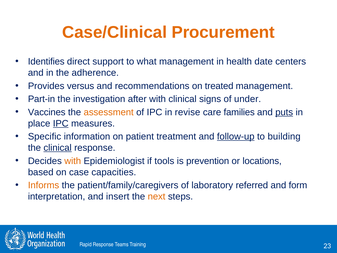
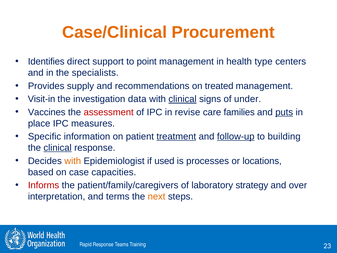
what: what -> point (147, 62)
date: date -> type (264, 62)
adherence: adherence -> specialists (95, 73)
versus: versus -> supply (81, 86)
Part-in: Part-in -> Visit-in (42, 99)
after: after -> data (137, 99)
clinical underline: none -> present (183, 99)
assessment colour: orange -> red (109, 112)
IPC underline: present -> none (61, 123)
treatment underline: none -> present (176, 136)
tools: tools -> used (164, 161)
prevention: prevention -> processes (208, 161)
Informs colour: orange -> red (44, 185)
referred: referred -> strategy (252, 185)
form: form -> over (298, 185)
insert: insert -> terms (118, 196)
